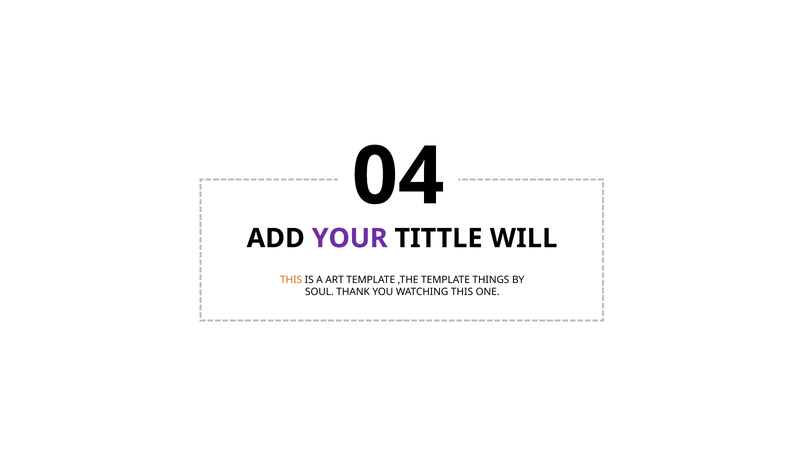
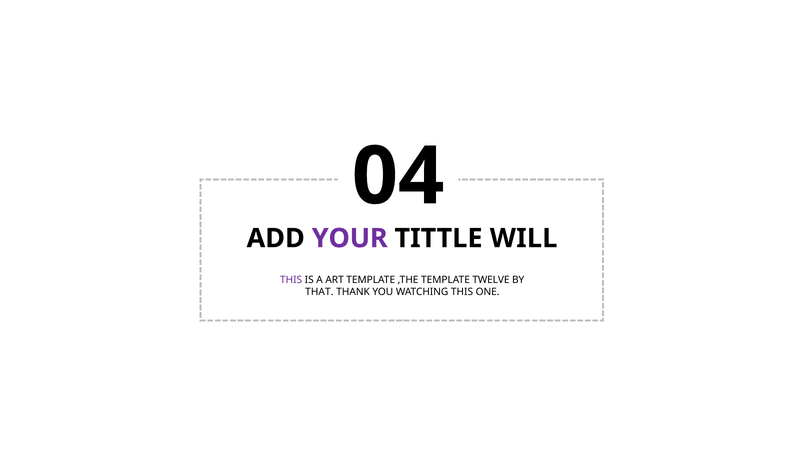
THIS colour: orange -> purple (291, 280)
THINGS: THINGS -> TWELVE (491, 280)
SOUL: SOUL -> THAT (319, 292)
